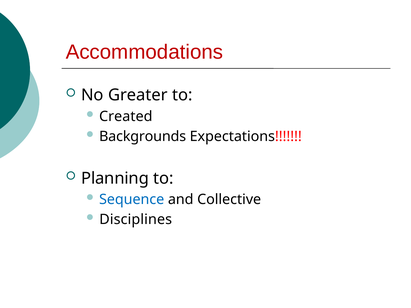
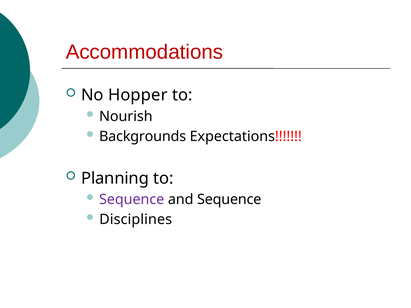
Greater: Greater -> Hopper (138, 95)
Created: Created -> Nourish (126, 116)
Sequence colour: blue -> purple (132, 200)
and Collective: Collective -> Sequence (229, 200)
